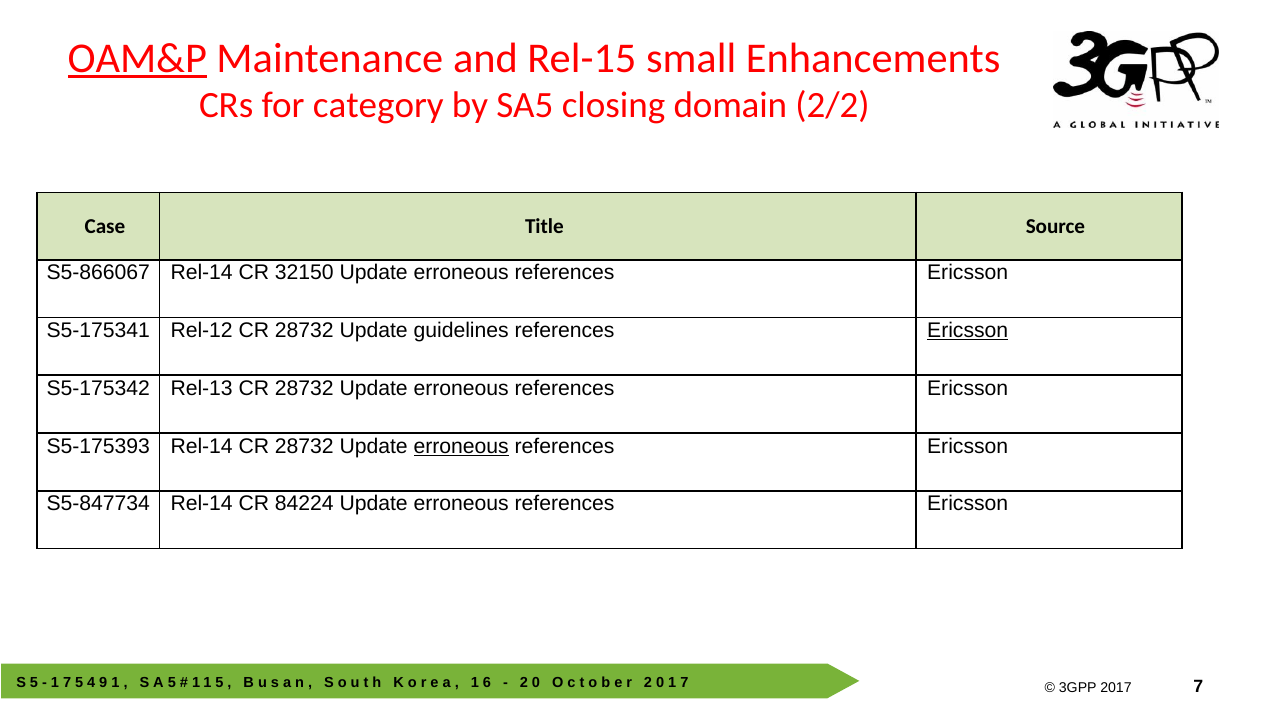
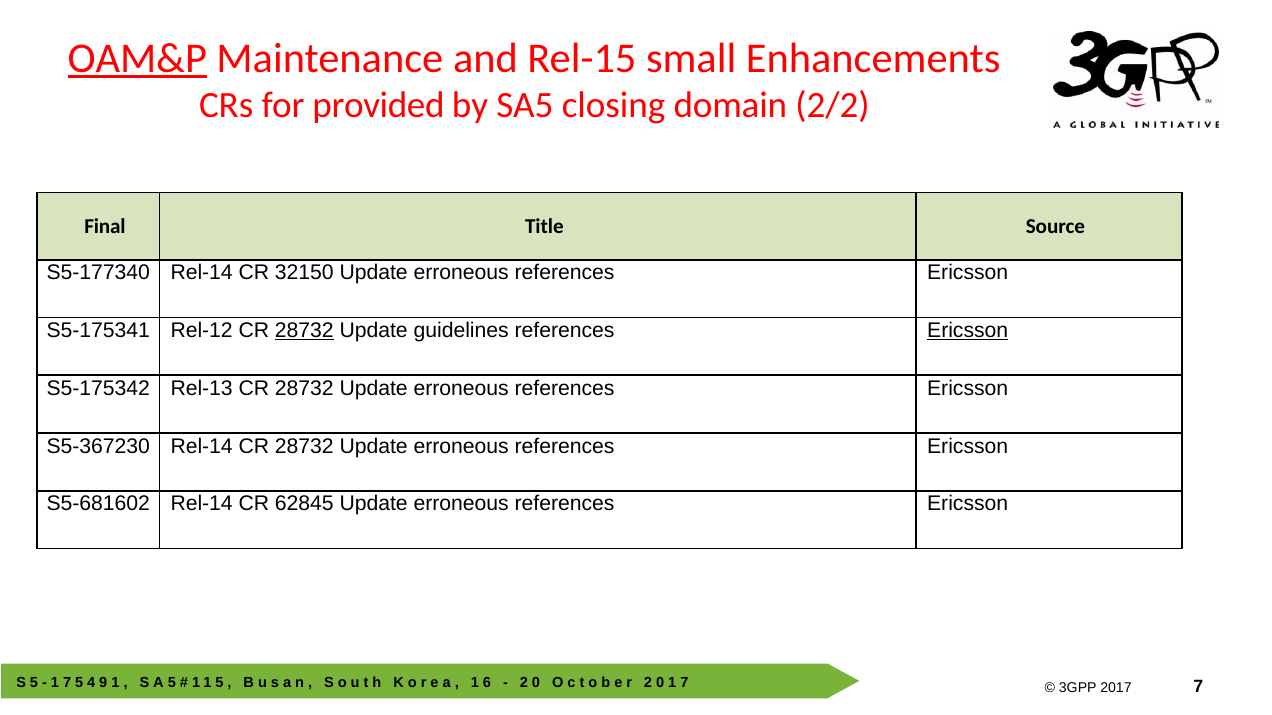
category: category -> provided (378, 106)
Case: Case -> Final (105, 227)
S5-866067: S5-866067 -> S5-177340 (98, 273)
28732 underline: none -> present (304, 331)
S5-175393: S5-175393 -> S5-367230 (98, 446)
erroneous underline: present -> none (461, 446)
S5-847734: S5-847734 -> S5-681602 (98, 504)
84224: 84224 -> 62845 (304, 504)
